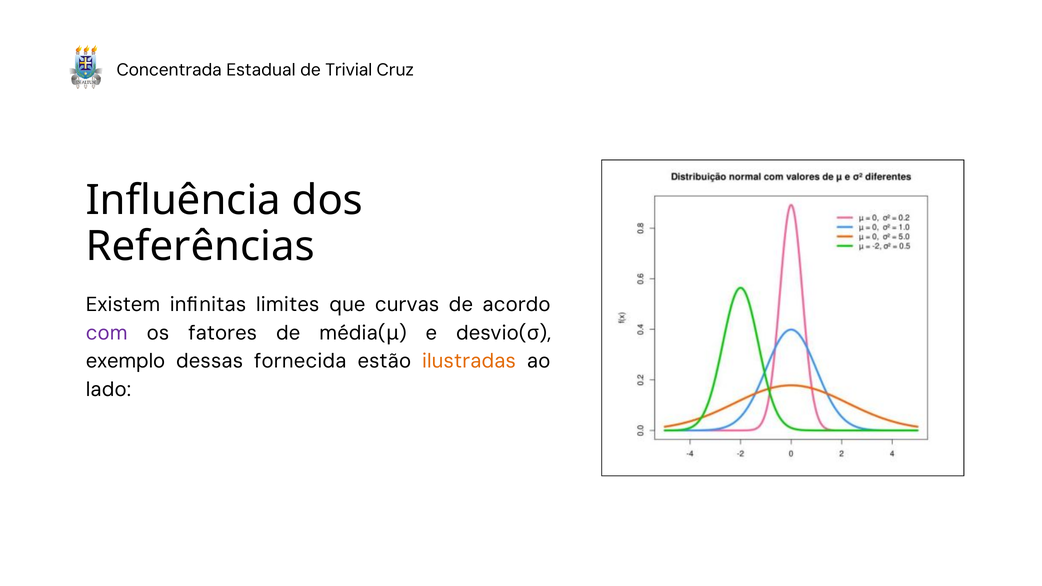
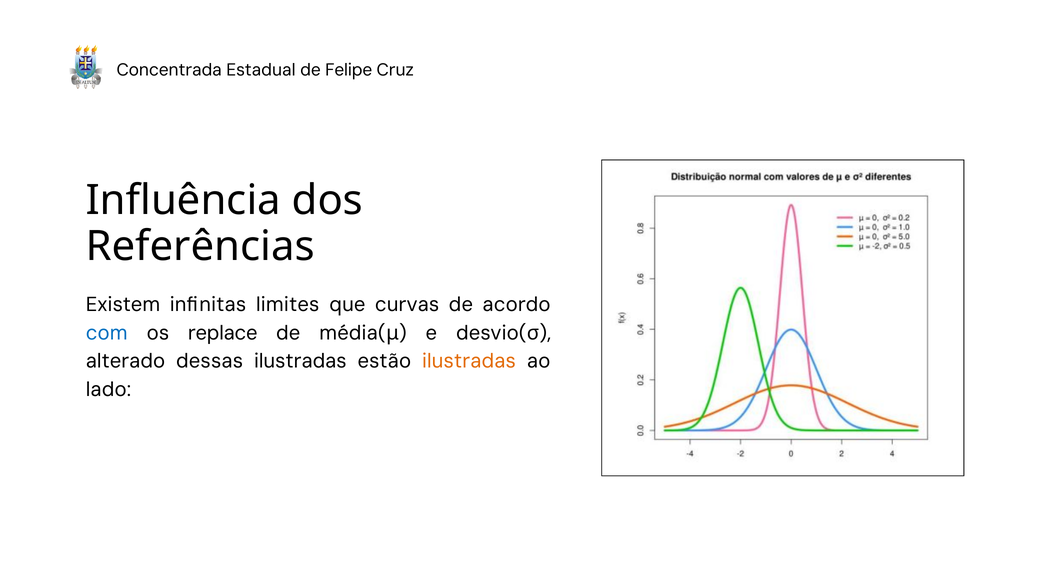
Trivial: Trivial -> Felipe (349, 70)
com colour: purple -> blue (107, 333)
fatores: fatores -> replace (223, 333)
exemplo: exemplo -> alterado (125, 361)
dessas fornecida: fornecida -> ilustradas (300, 361)
